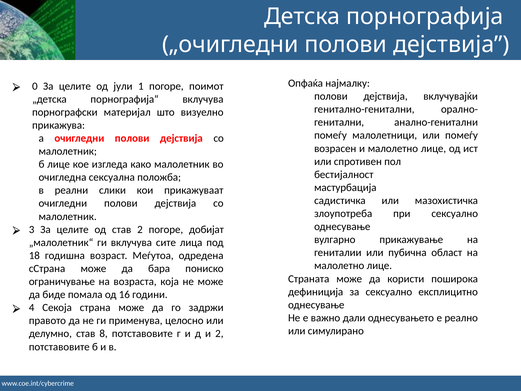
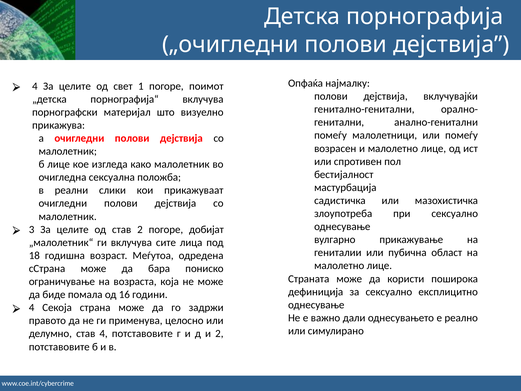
0: 0 -> 4 (35, 86)
јули: јули -> свет (123, 86)
став 8: 8 -> 4 (104, 334)
